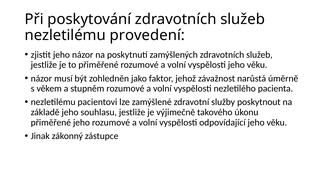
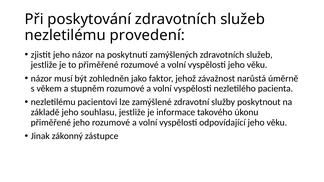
výjimečně: výjimečně -> informace (176, 112)
